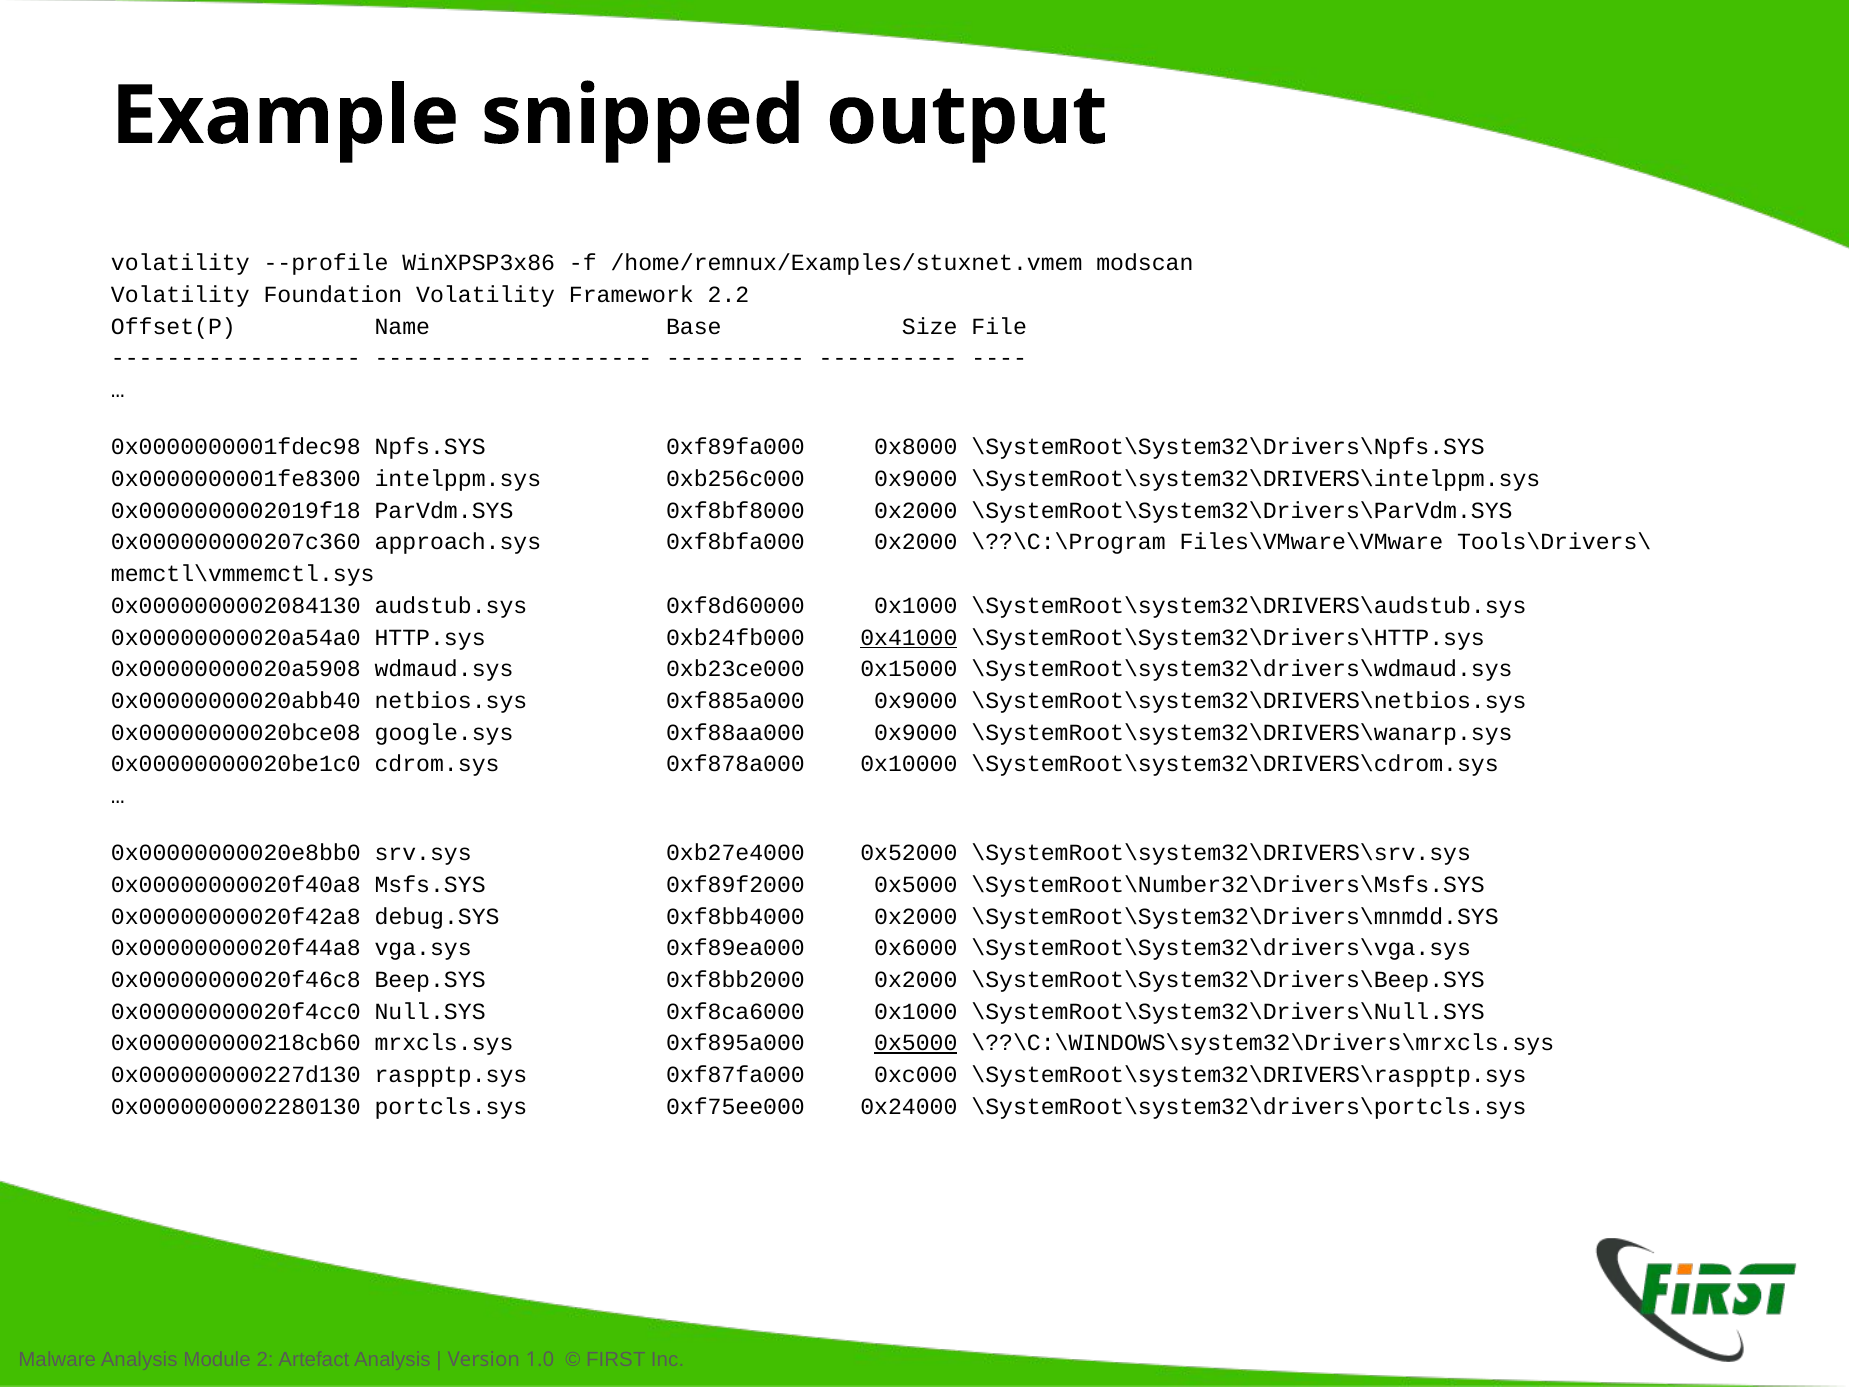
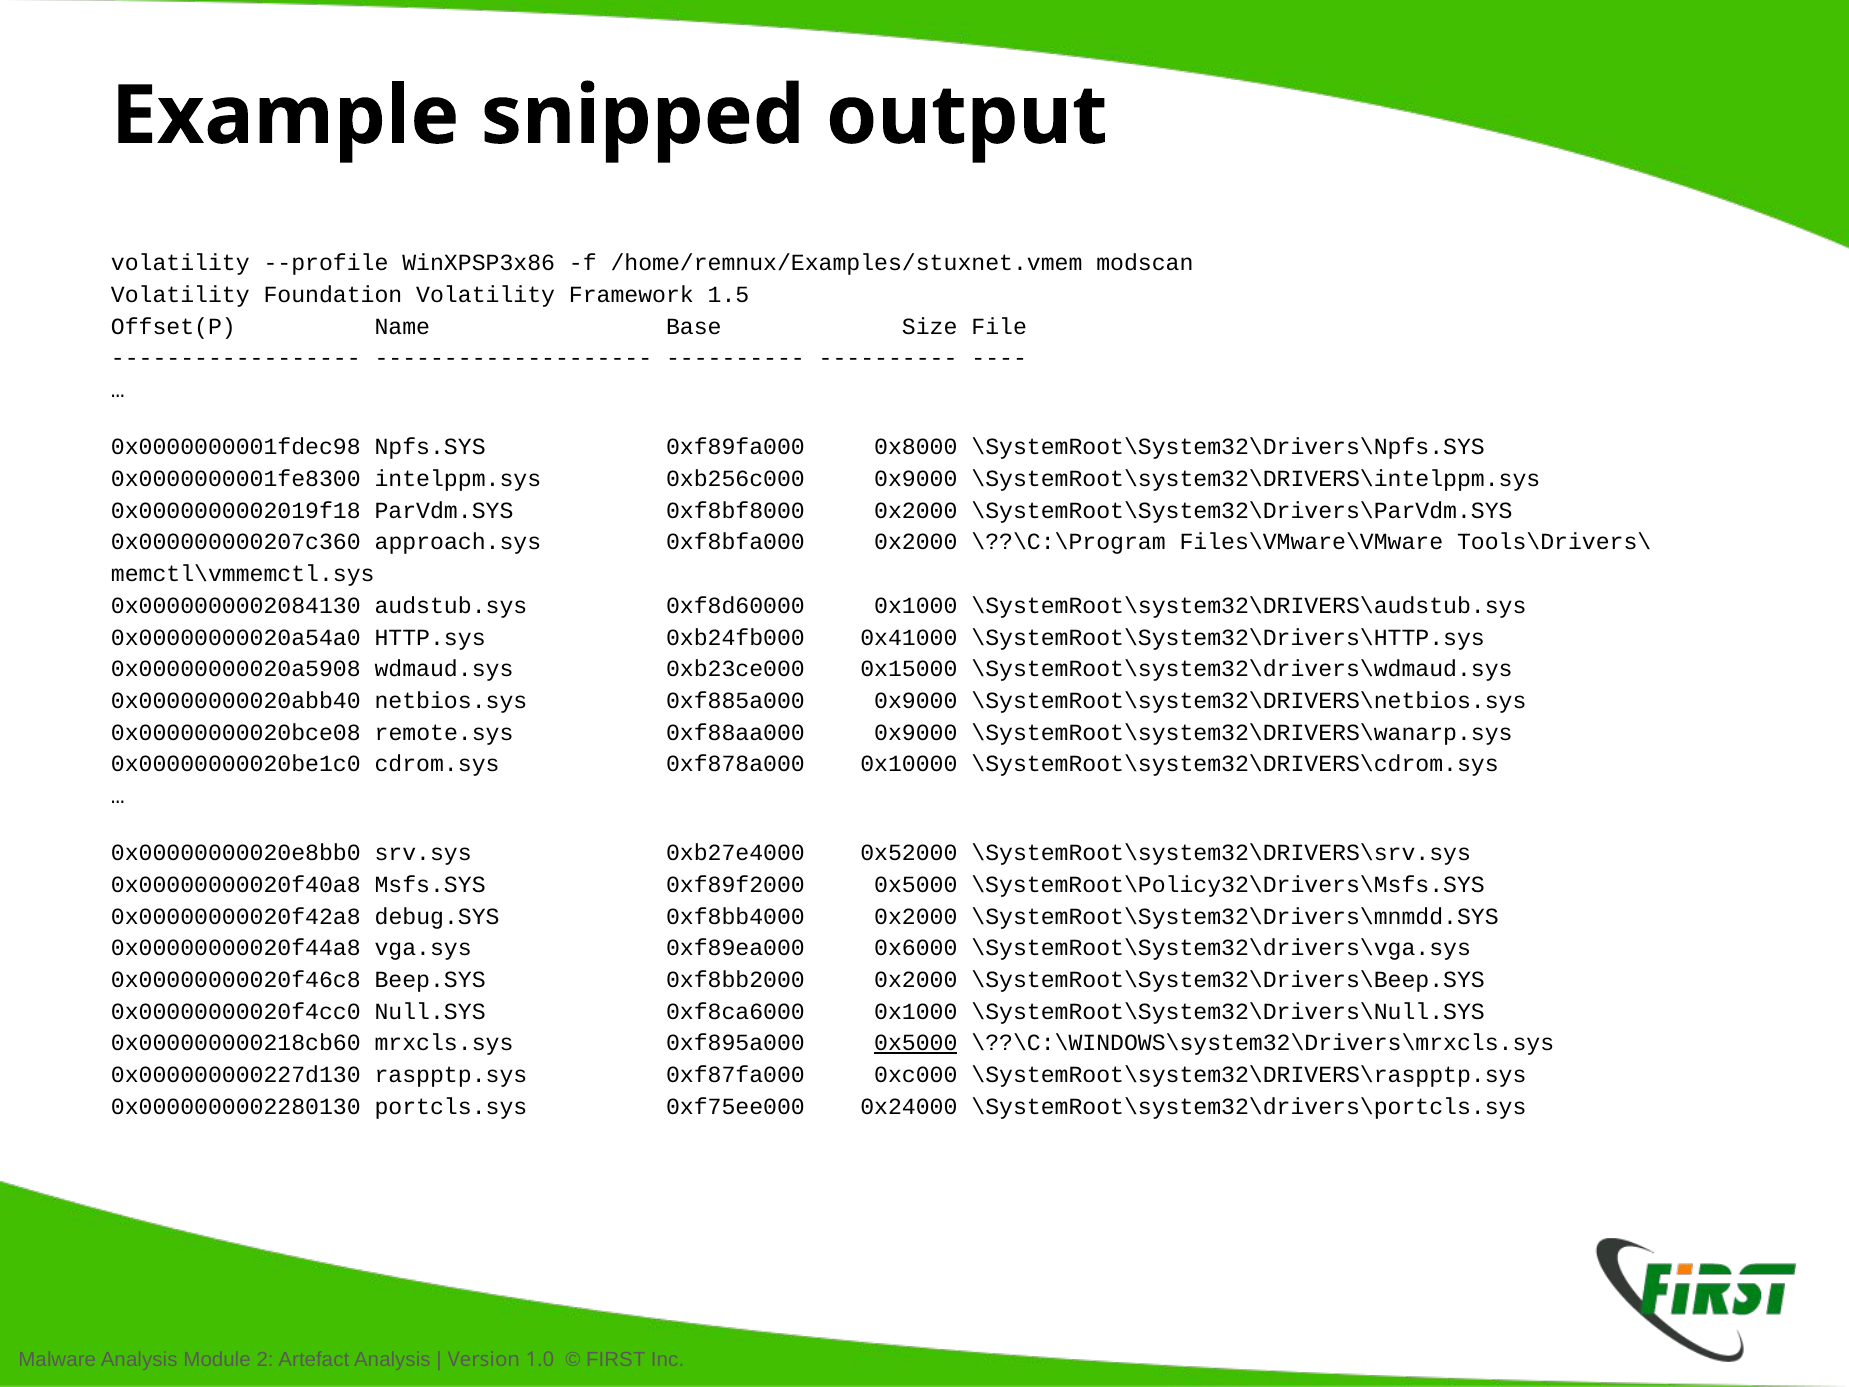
2.2: 2.2 -> 1.5 (729, 295)
0x41000 underline: present -> none (909, 637)
google.sys: google.sys -> remote.sys (444, 732)
\SystemRoot\Number32\Drivers\Msfs.SYS: \SystemRoot\Number32\Drivers\Msfs.SYS -> \SystemRoot\Policy32\Drivers\Msfs.SYS (1228, 885)
